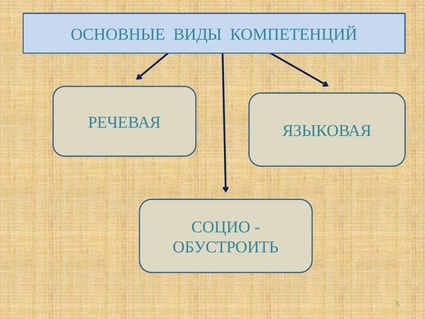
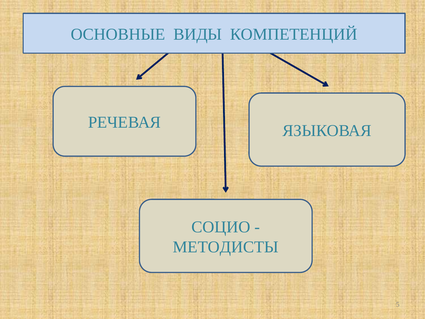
ОБУСТРОИТЬ: ОБУСТРОИТЬ -> МЕТОДИСТЫ (226, 247)
